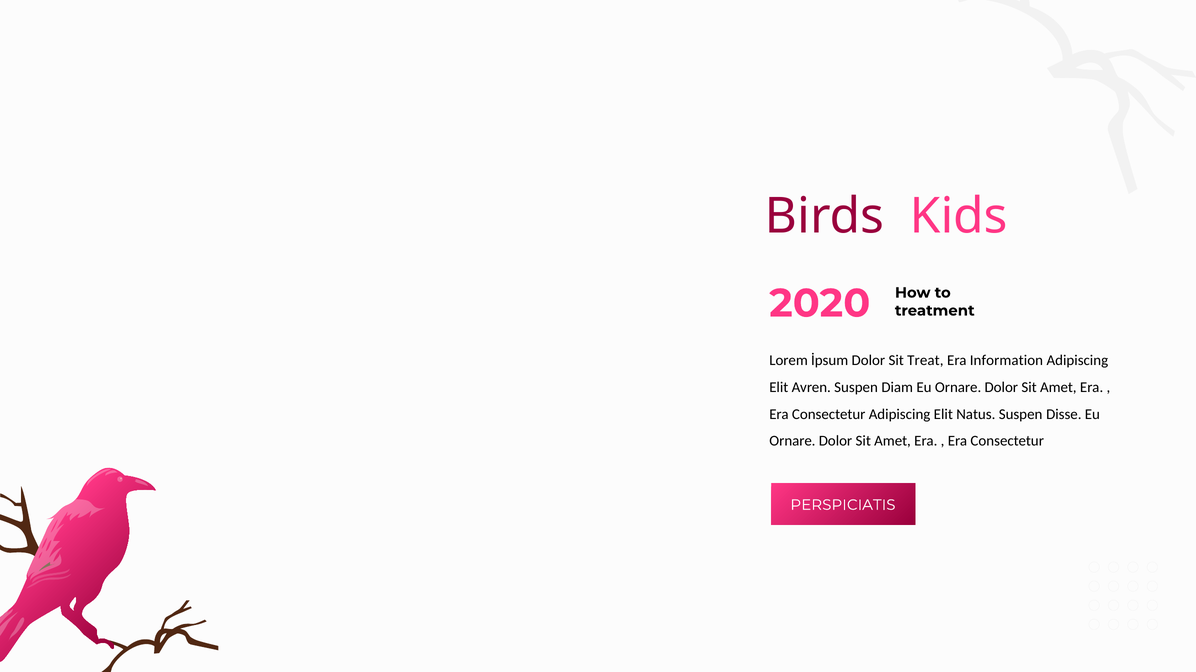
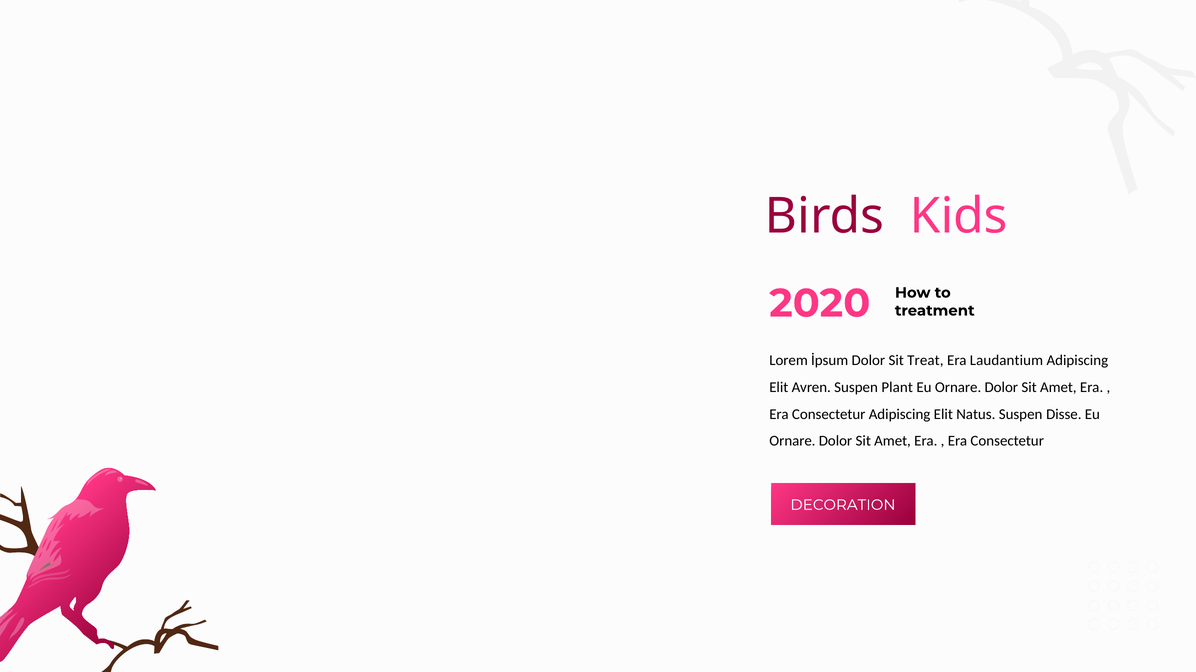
Information: Information -> Laudantium (1006, 361)
Diam: Diam -> Plant (897, 388)
PERSPICIATIS: PERSPICIATIS -> DECORATION (843, 505)
